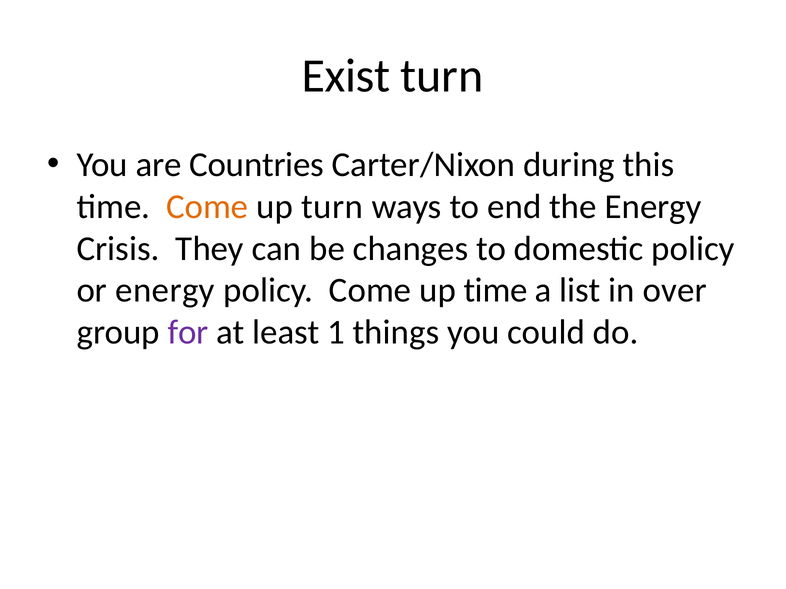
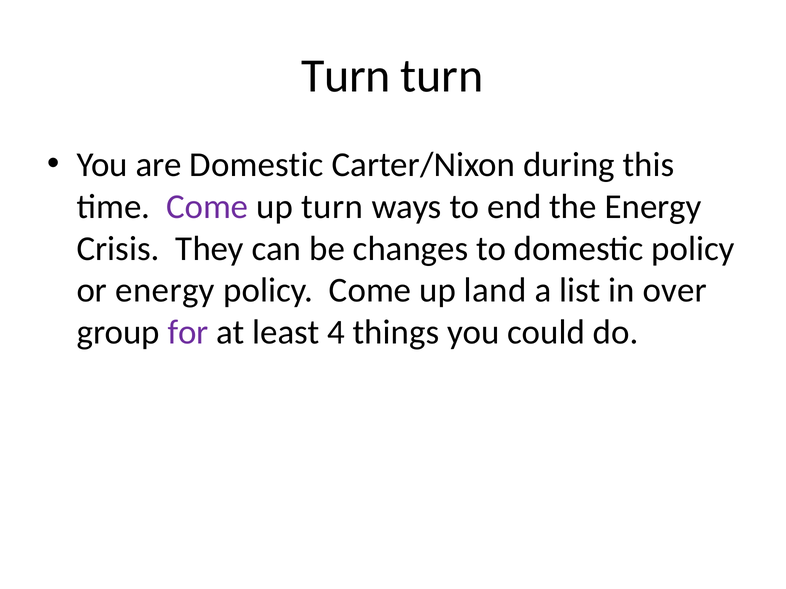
Exist: Exist -> Turn (346, 76)
are Countries: Countries -> Domestic (257, 165)
Come colour: orange -> purple (207, 207)
up time: time -> land (495, 291)
1: 1 -> 4 (336, 333)
